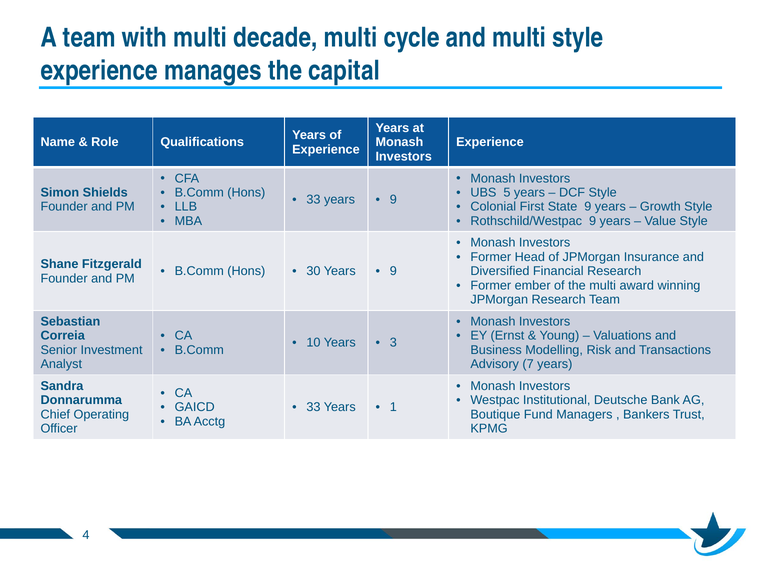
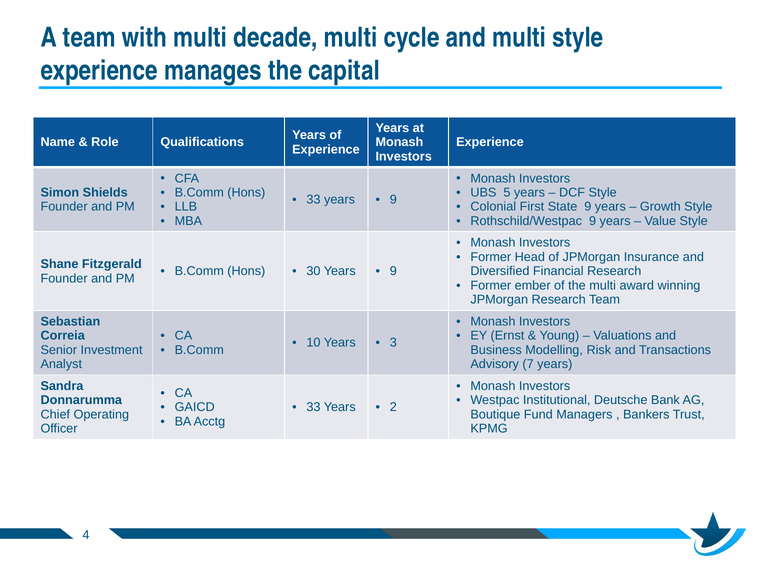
1: 1 -> 2 (393, 407)
